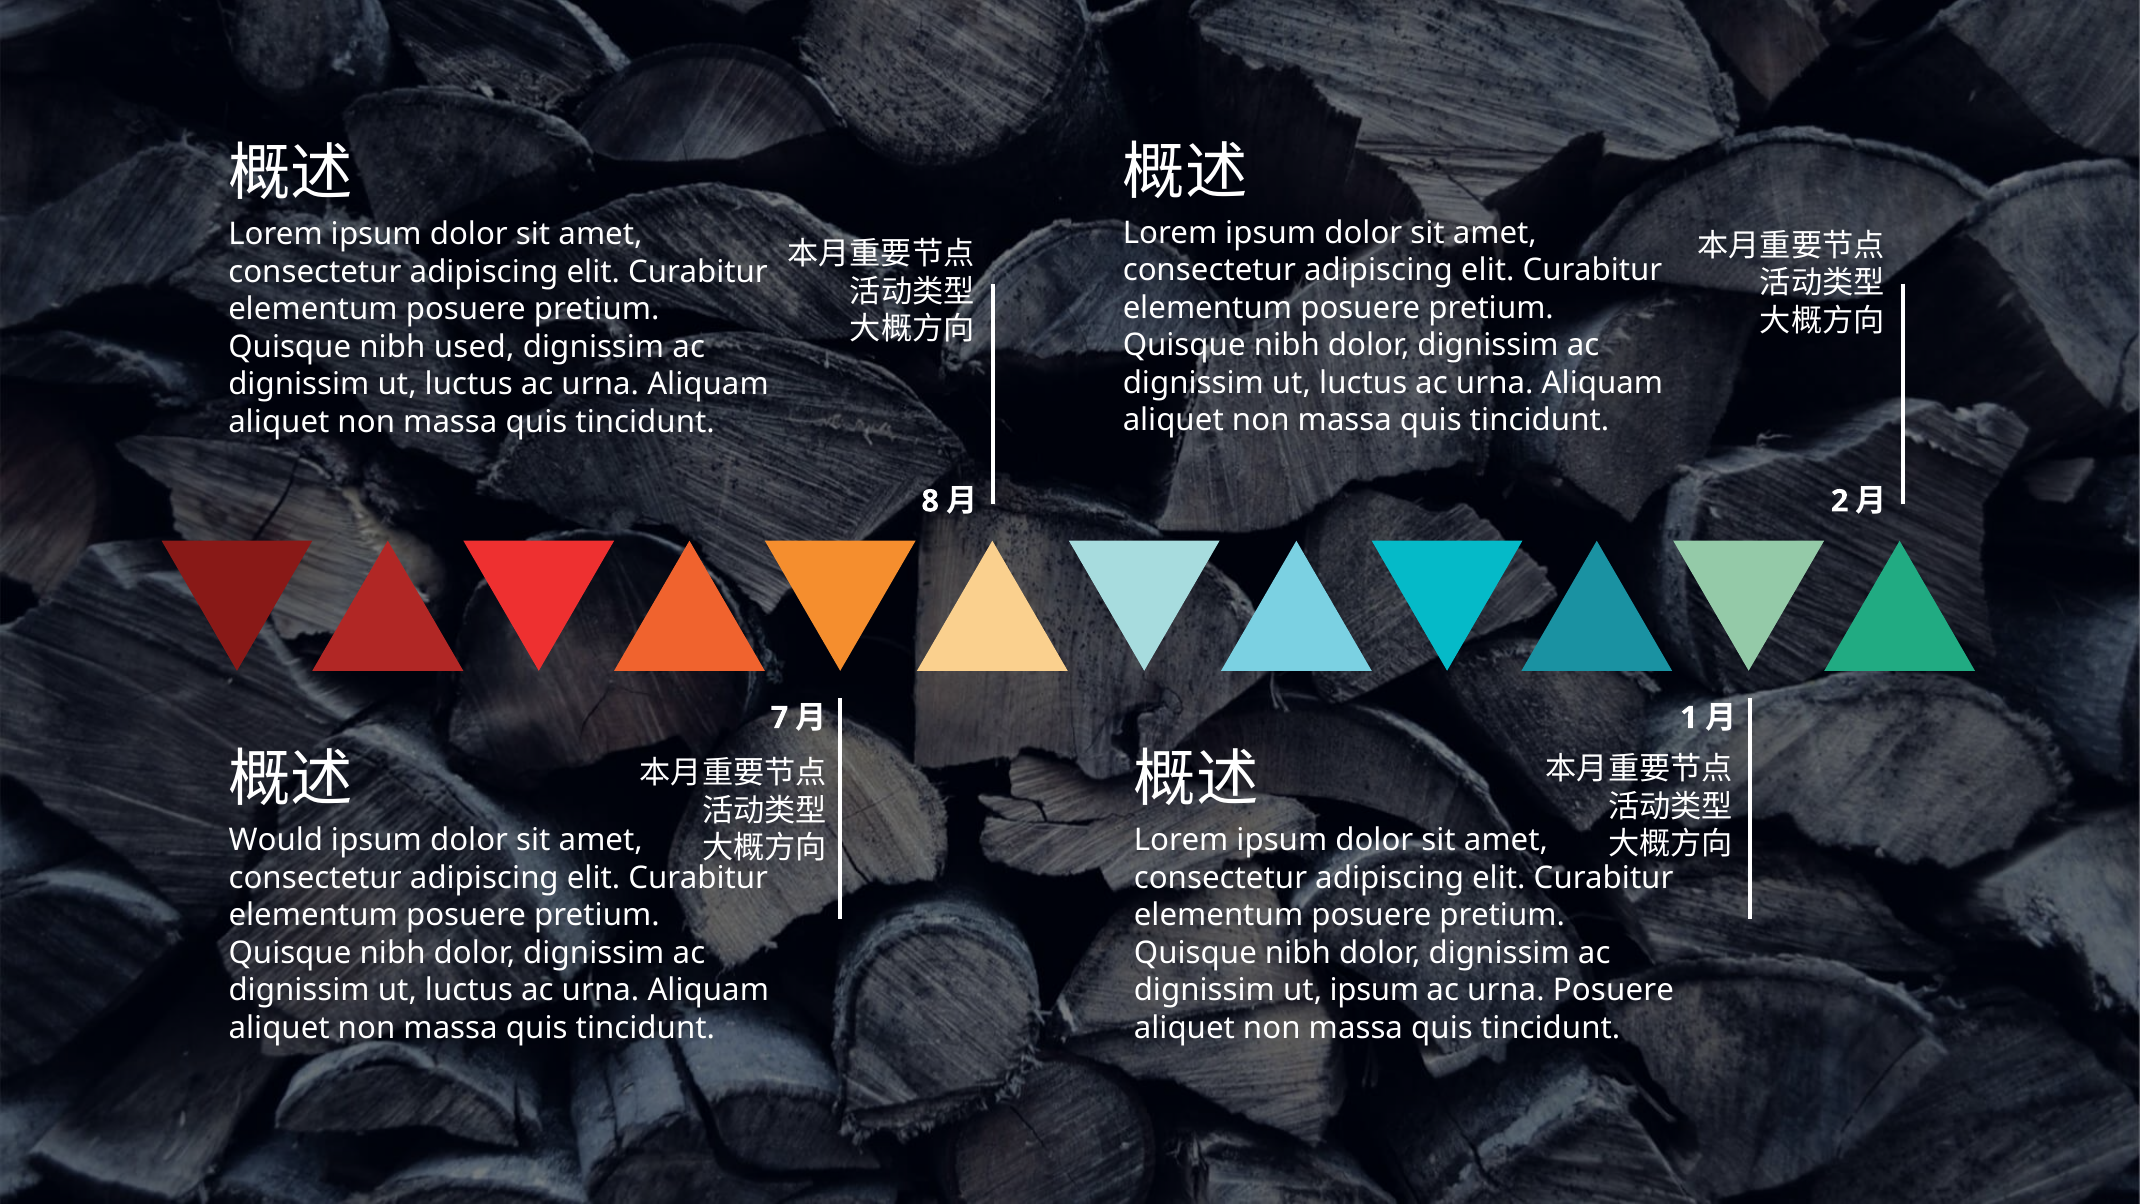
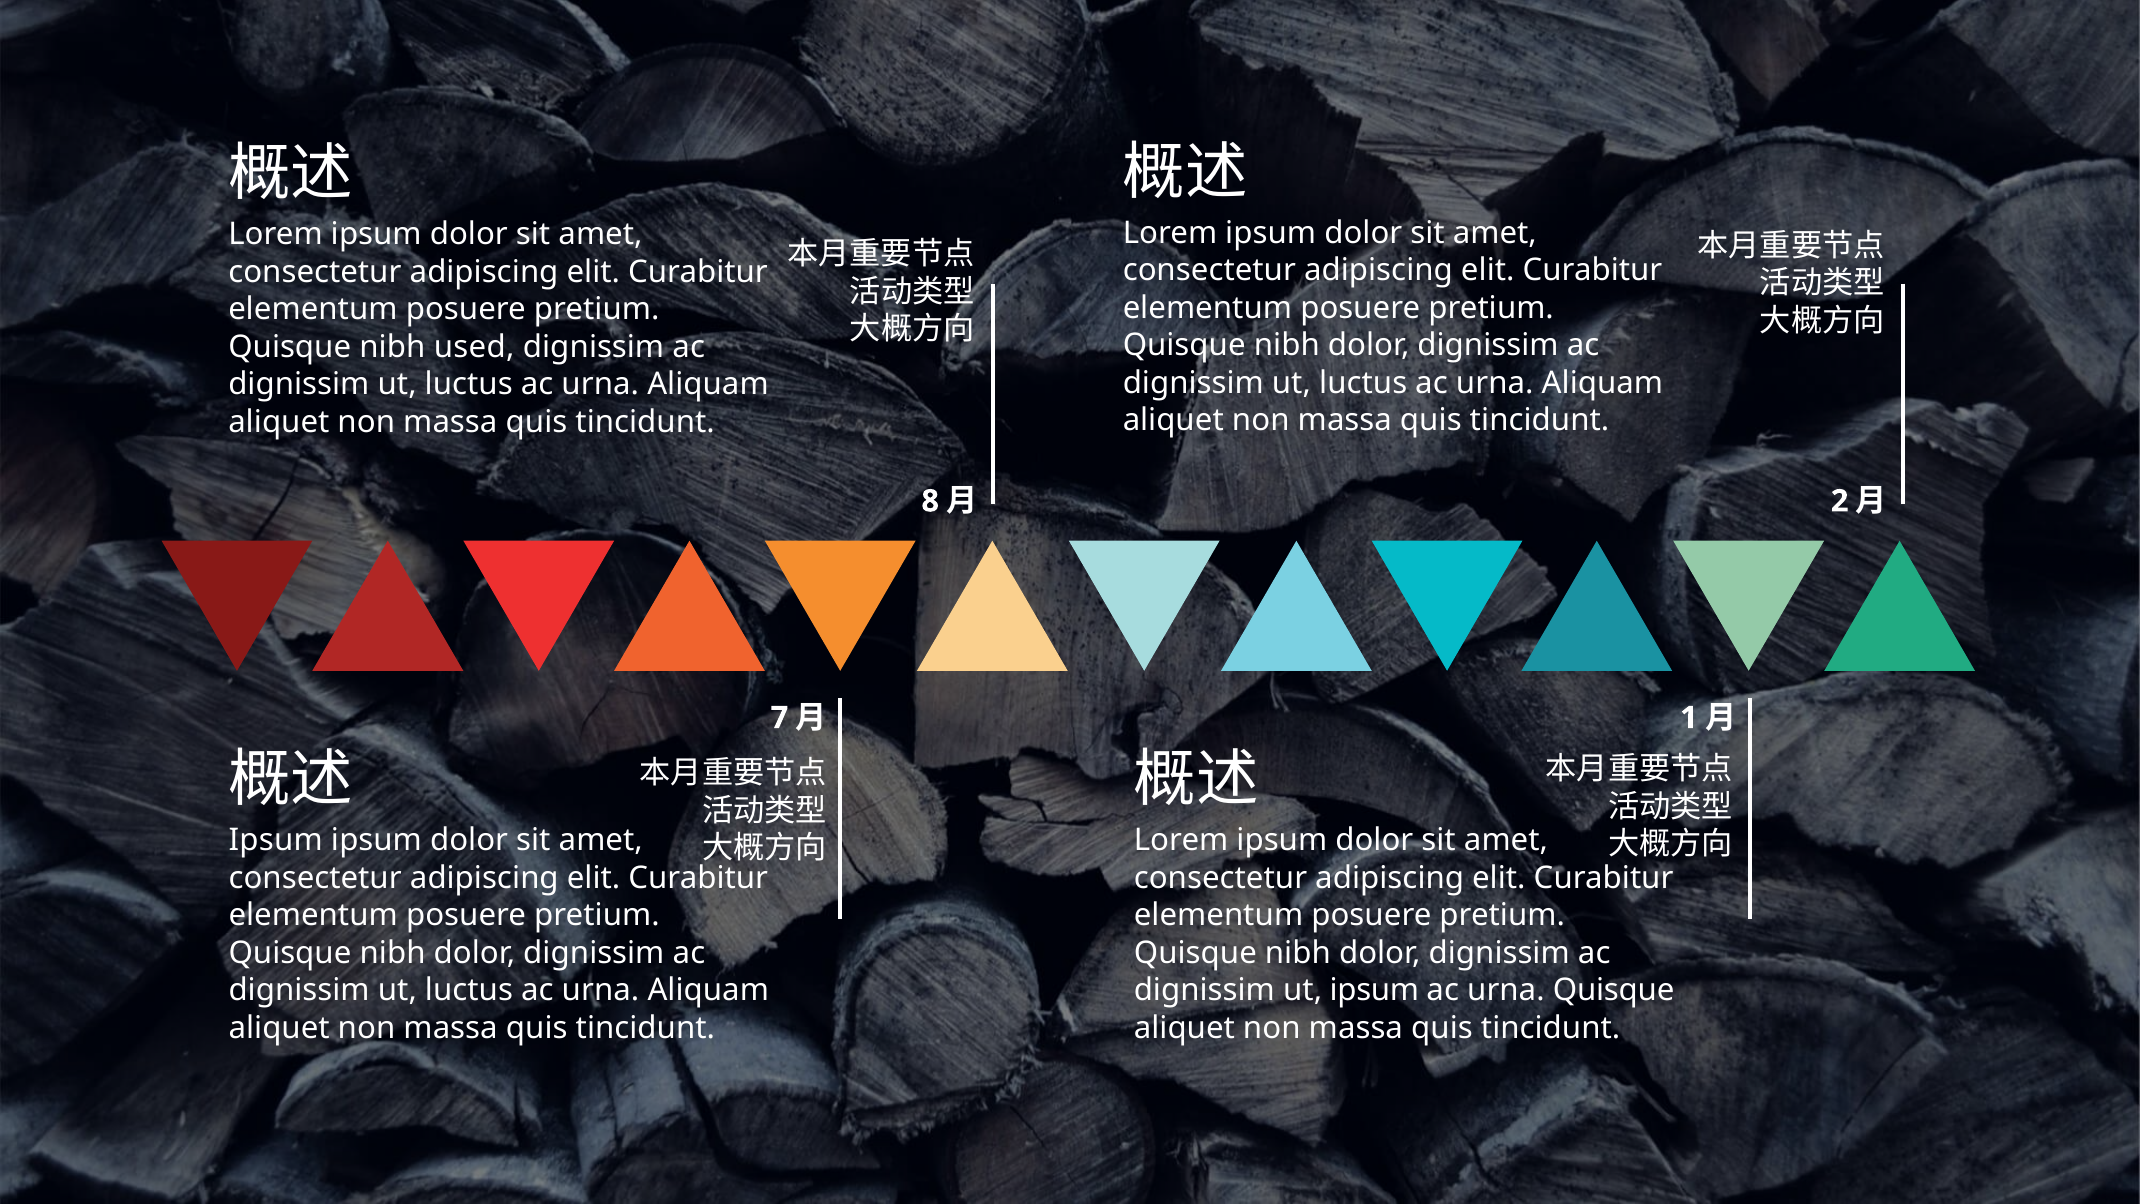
Would: Would -> Ipsum (276, 840)
urna Posuere: Posuere -> Quisque (1614, 990)
